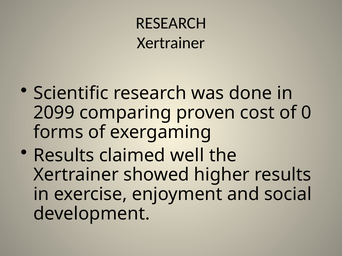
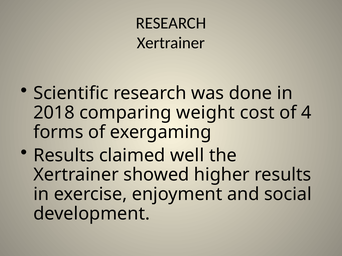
2099: 2099 -> 2018 (54, 113)
proven: proven -> weight (206, 113)
0: 0 -> 4 (306, 113)
